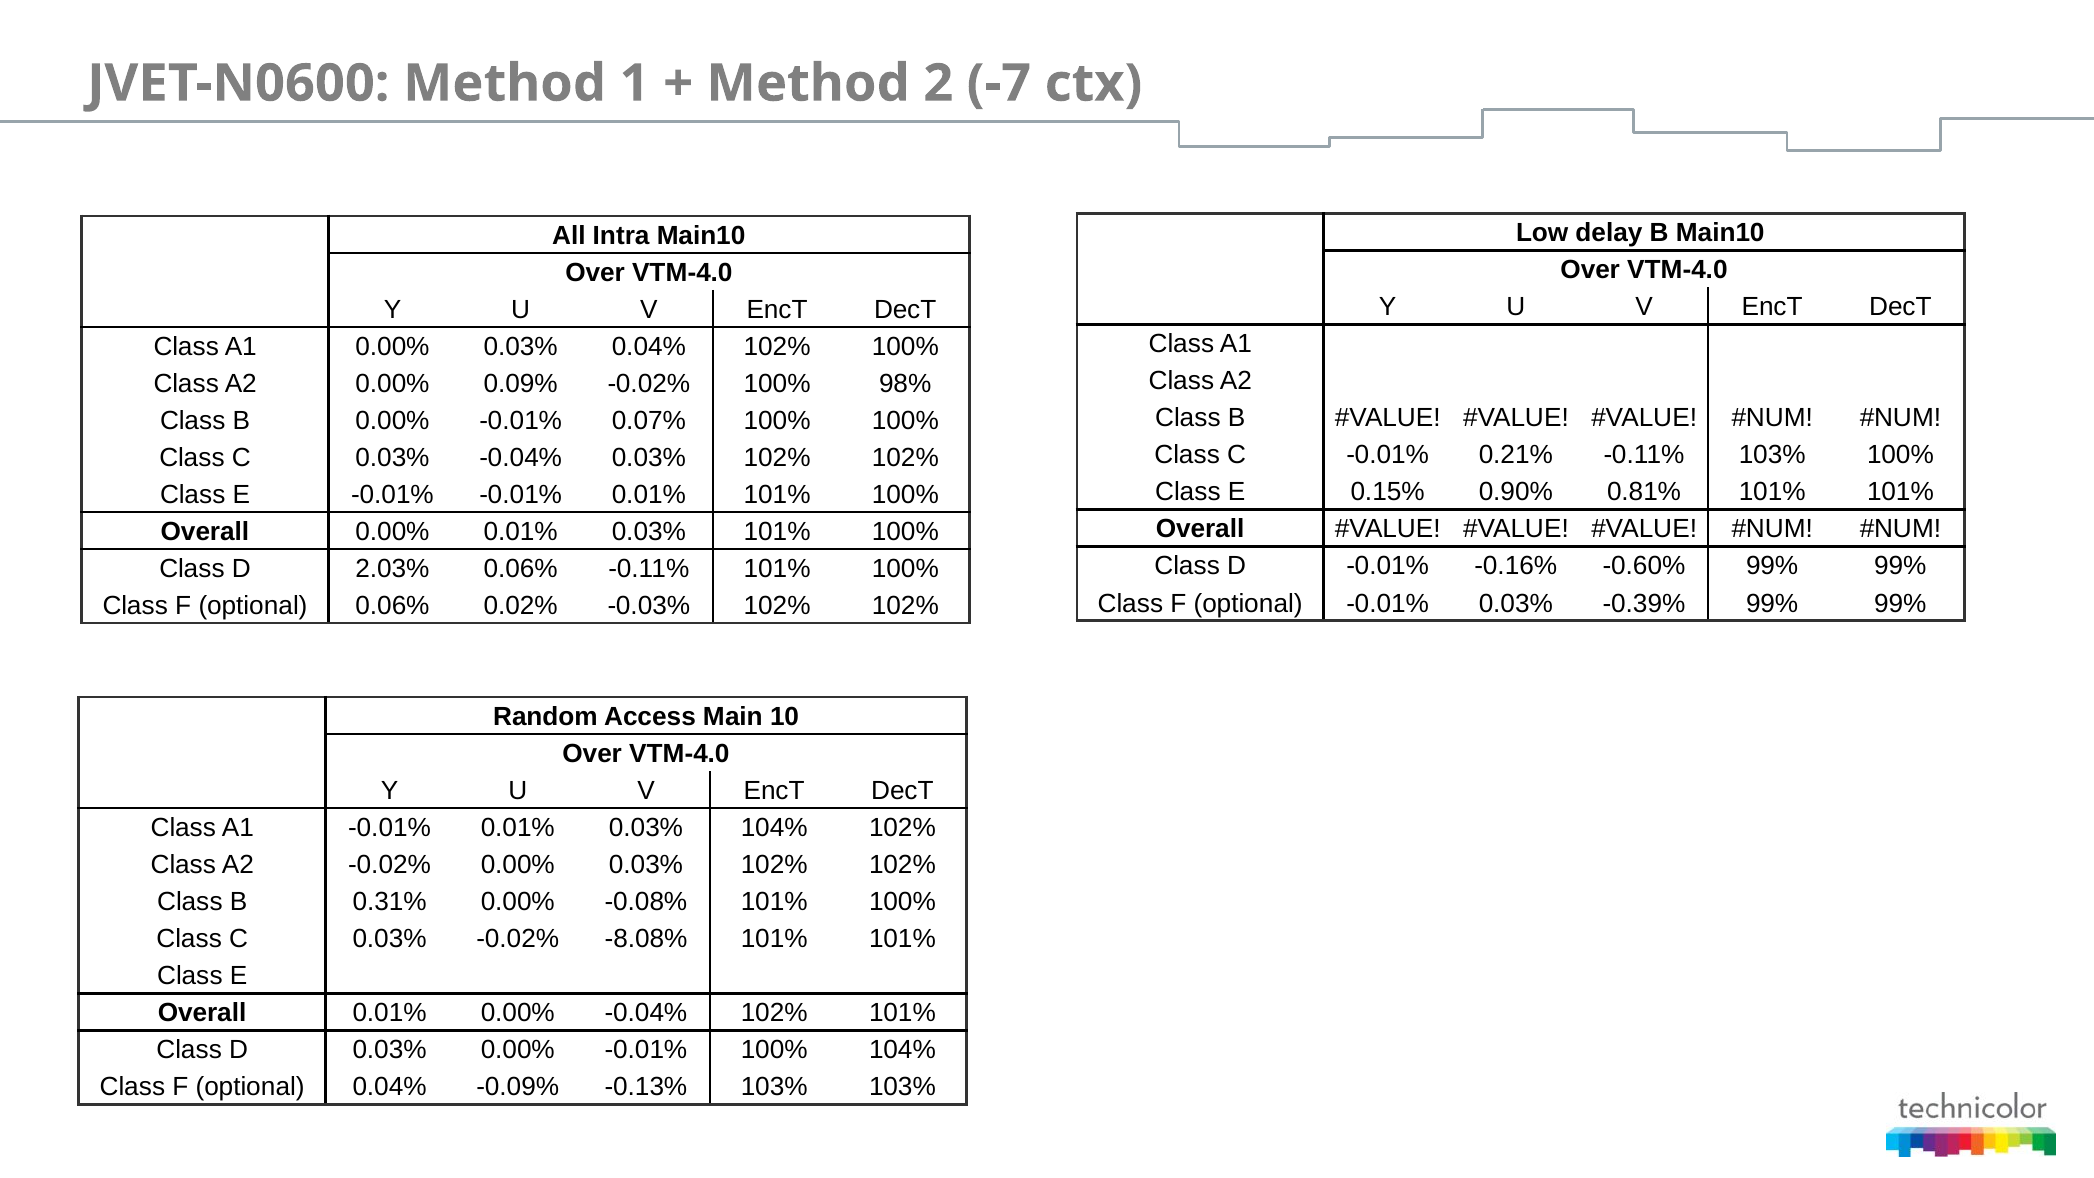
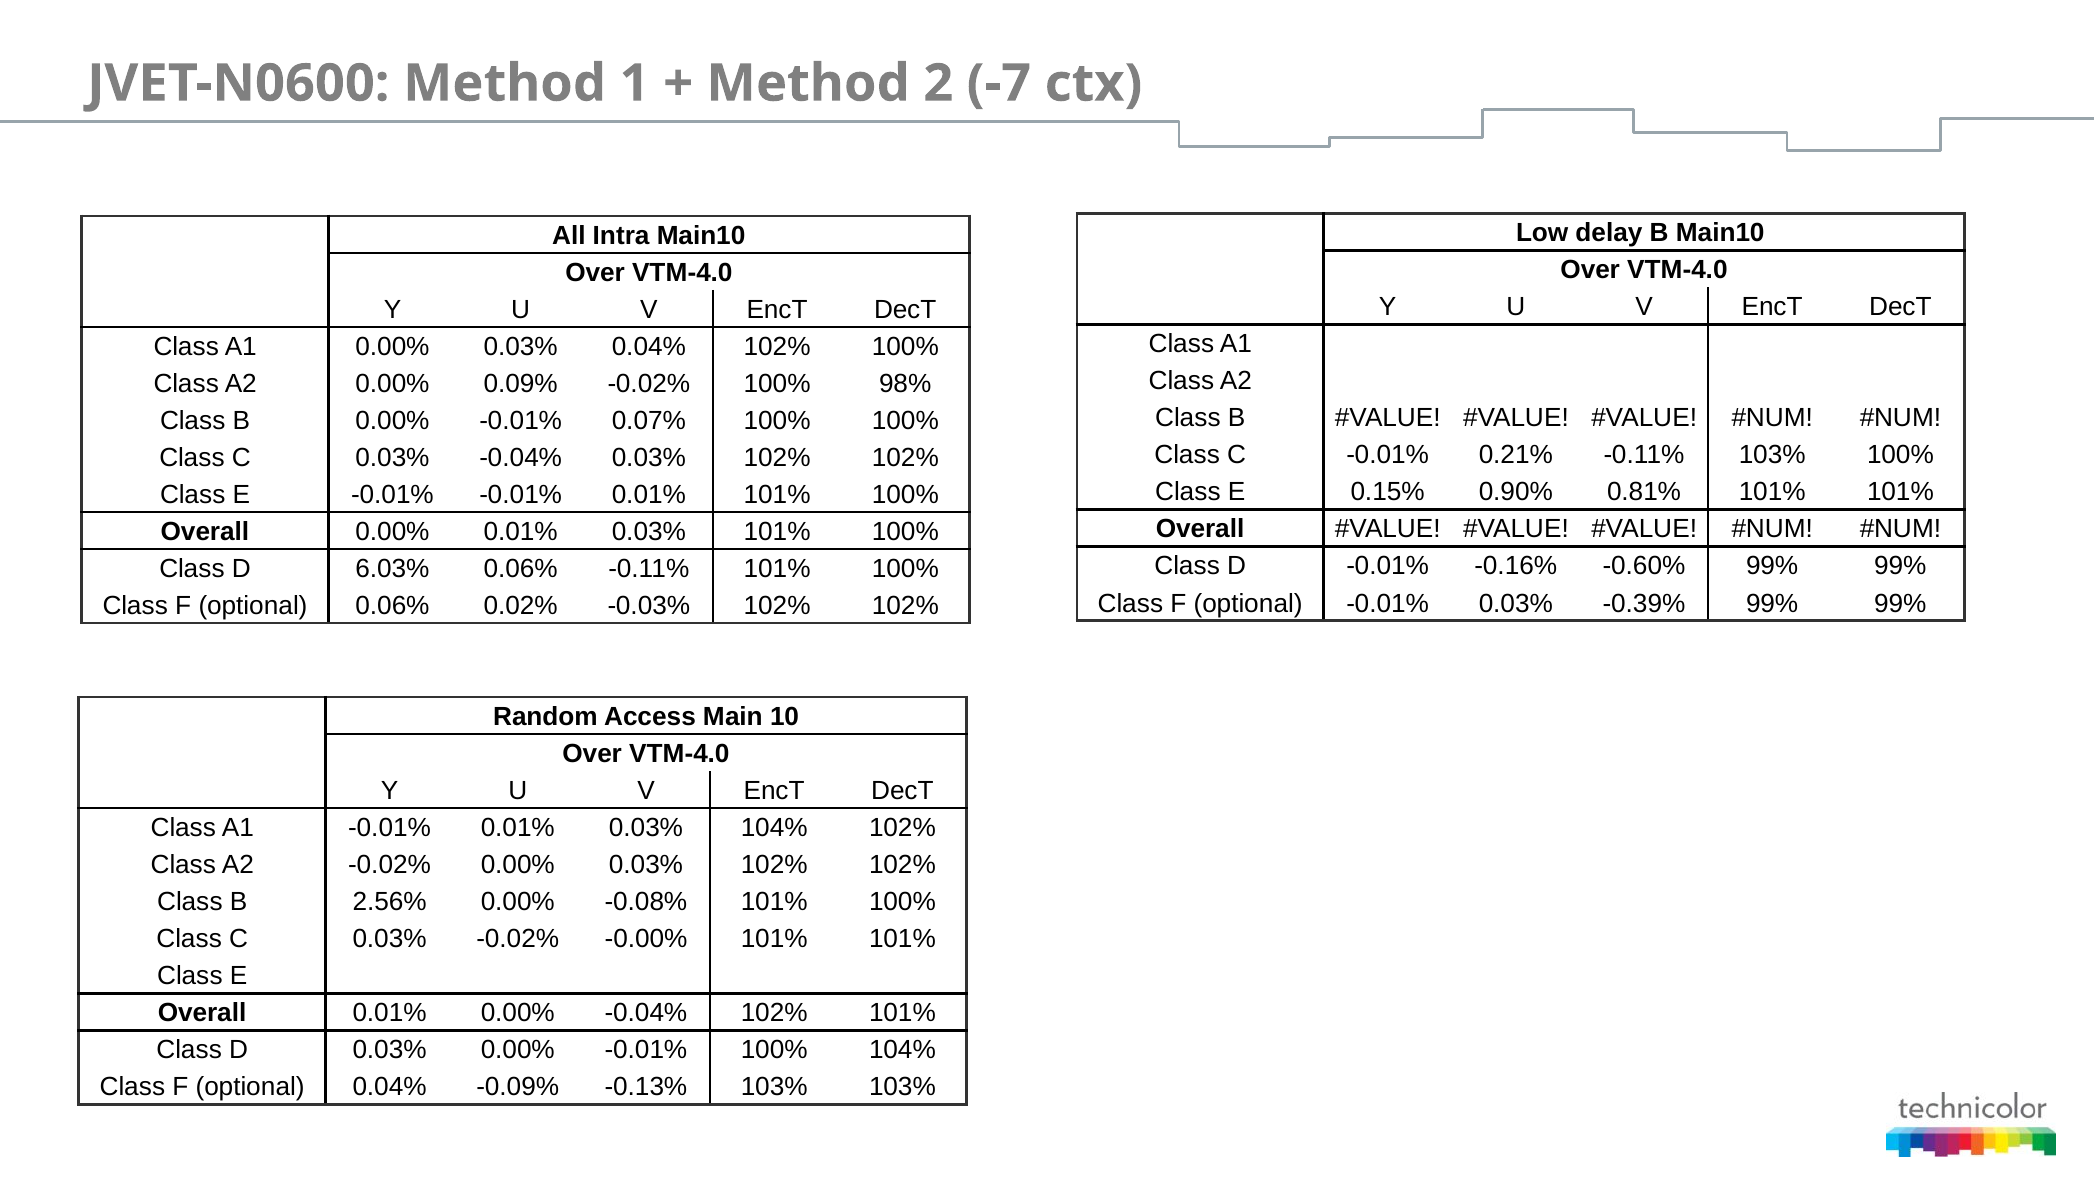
2.03%: 2.03% -> 6.03% (393, 569)
0.31%: 0.31% -> 2.56% (390, 902)
-8.08%: -8.08% -> -0.00% (646, 939)
